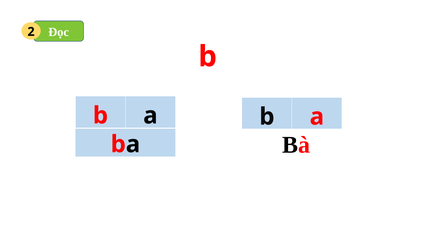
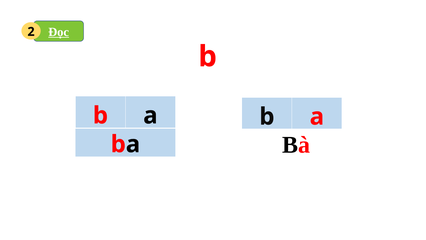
Đọc underline: none -> present (59, 32)
